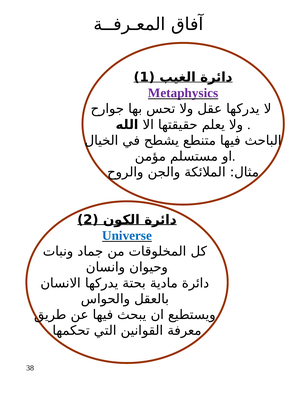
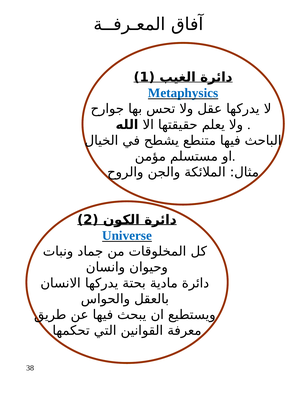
Metaphysics colour: purple -> blue (183, 93)
